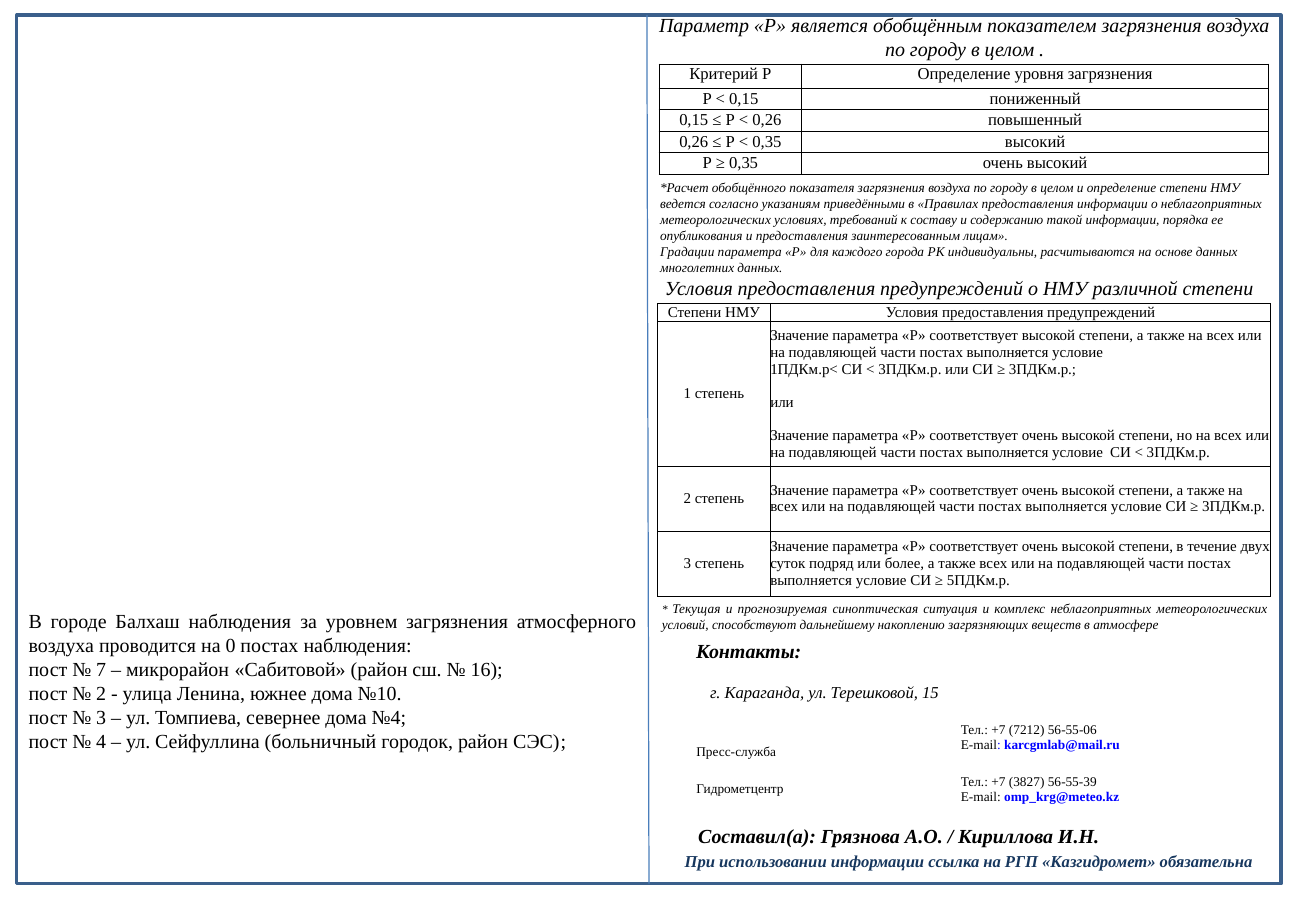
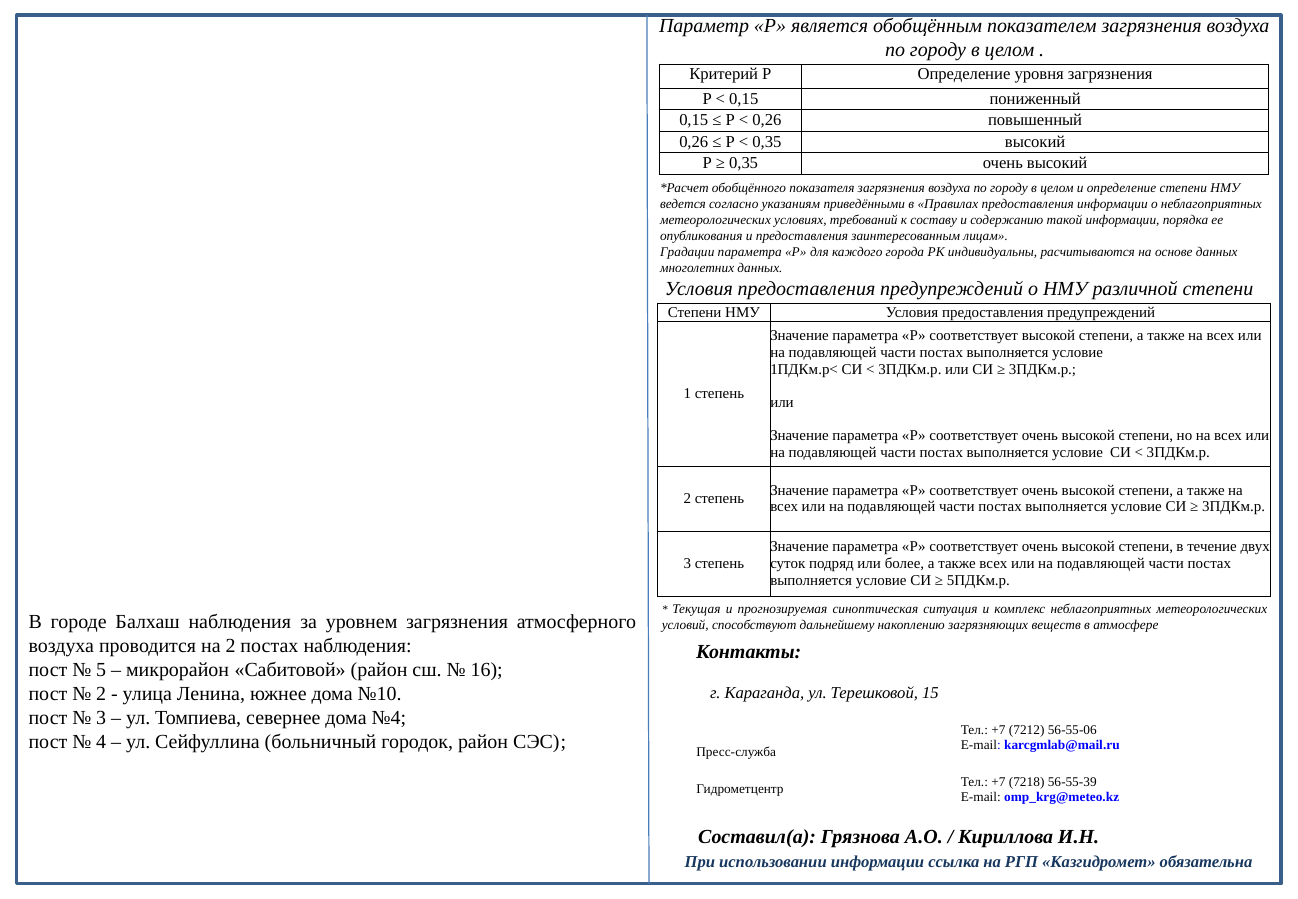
на 0: 0 -> 2 (231, 645)
7: 7 -> 5 (101, 669)
3827: 3827 -> 7218 (1027, 782)
